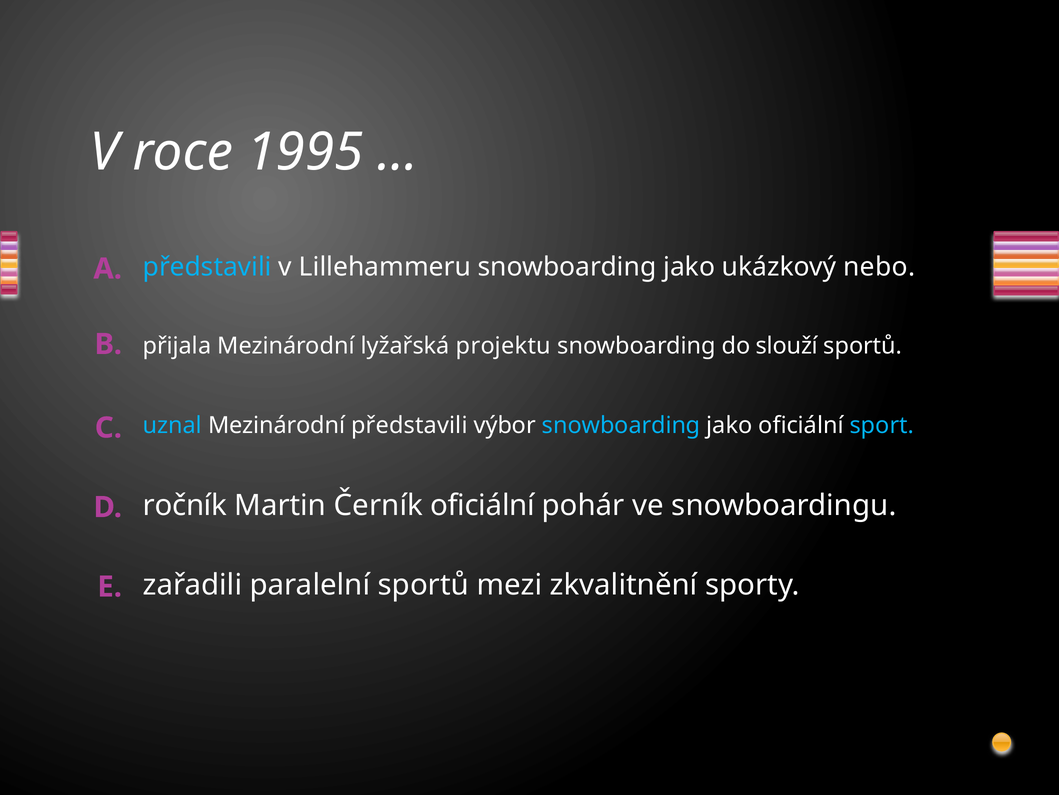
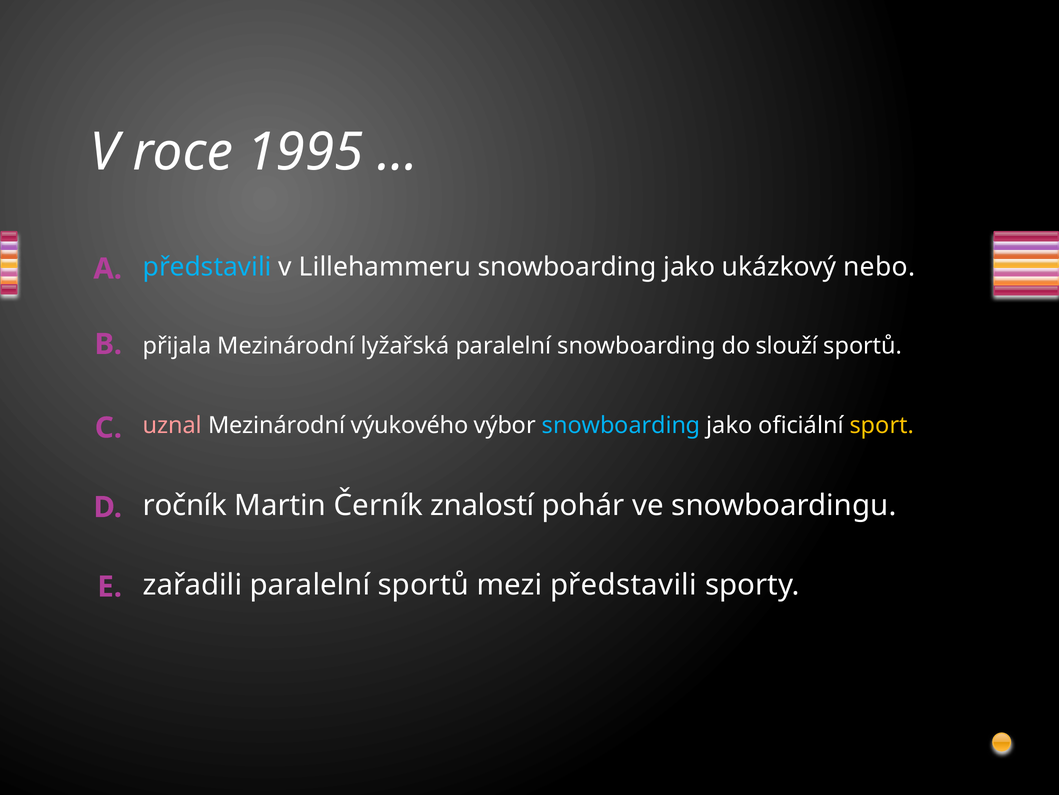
lyžařská projektu: projektu -> paralelní (504, 346)
uznal colour: light blue -> pink (172, 425)
Mezinárodní představili: představili -> výukového (410, 425)
sport colour: light blue -> yellow (882, 425)
Černík oficiální: oficiální -> znalostí (482, 505)
mezi zkvalitnění: zkvalitnění -> představili (623, 584)
